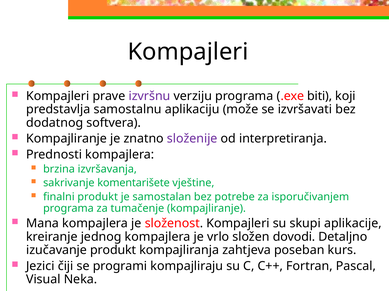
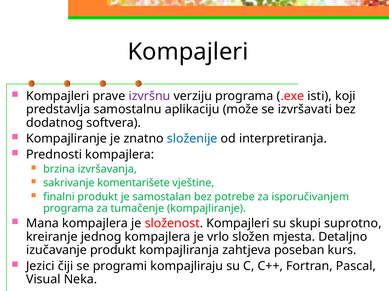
biti: biti -> isti (320, 96)
složenije colour: purple -> blue (192, 139)
aplikacije: aplikacije -> suprotno (353, 224)
dovodi: dovodi -> mjesta (294, 237)
